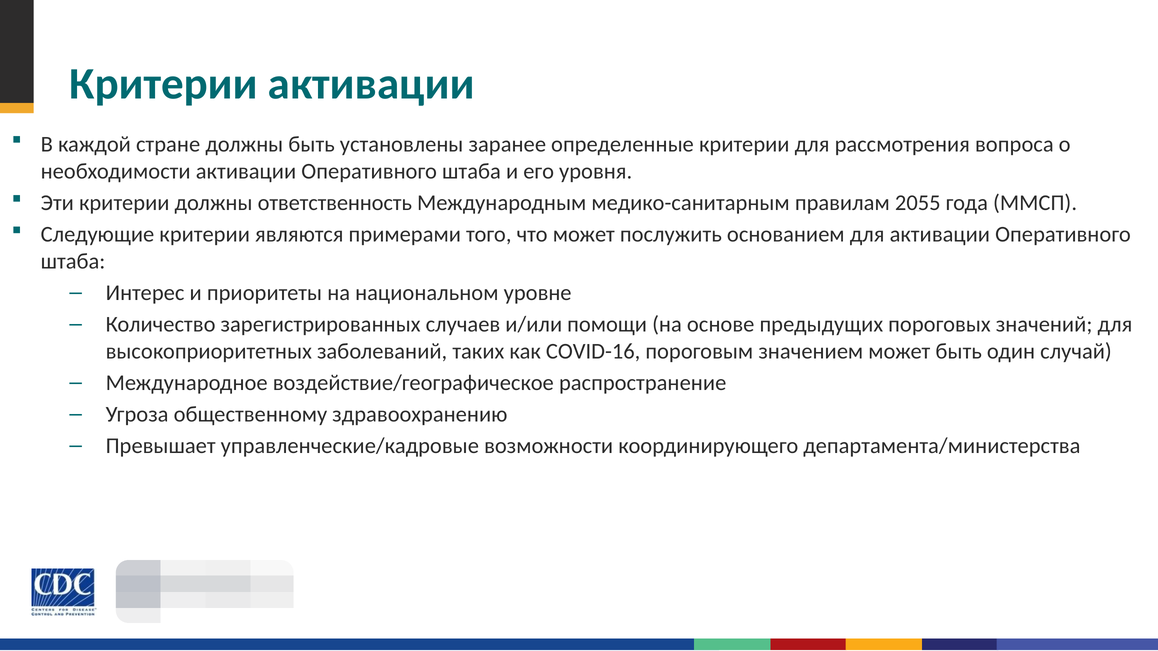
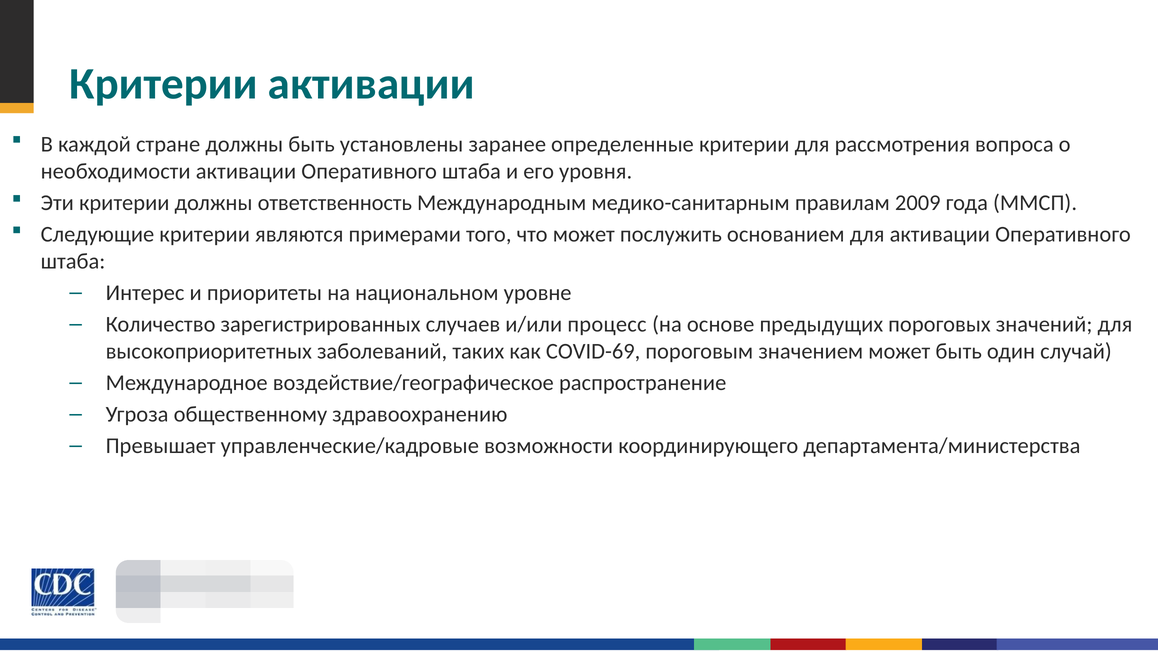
2055: 2055 -> 2009 (918, 203)
помощи: помощи -> процесс (607, 325)
COVID-16: COVID-16 -> COVID-69 (593, 352)
